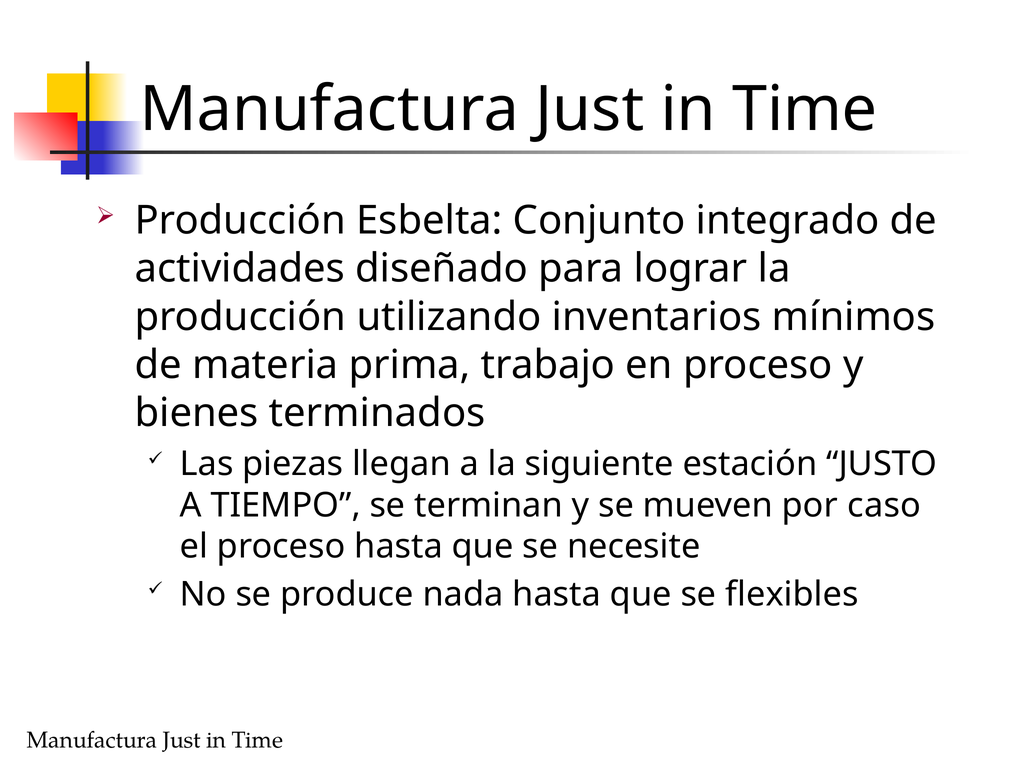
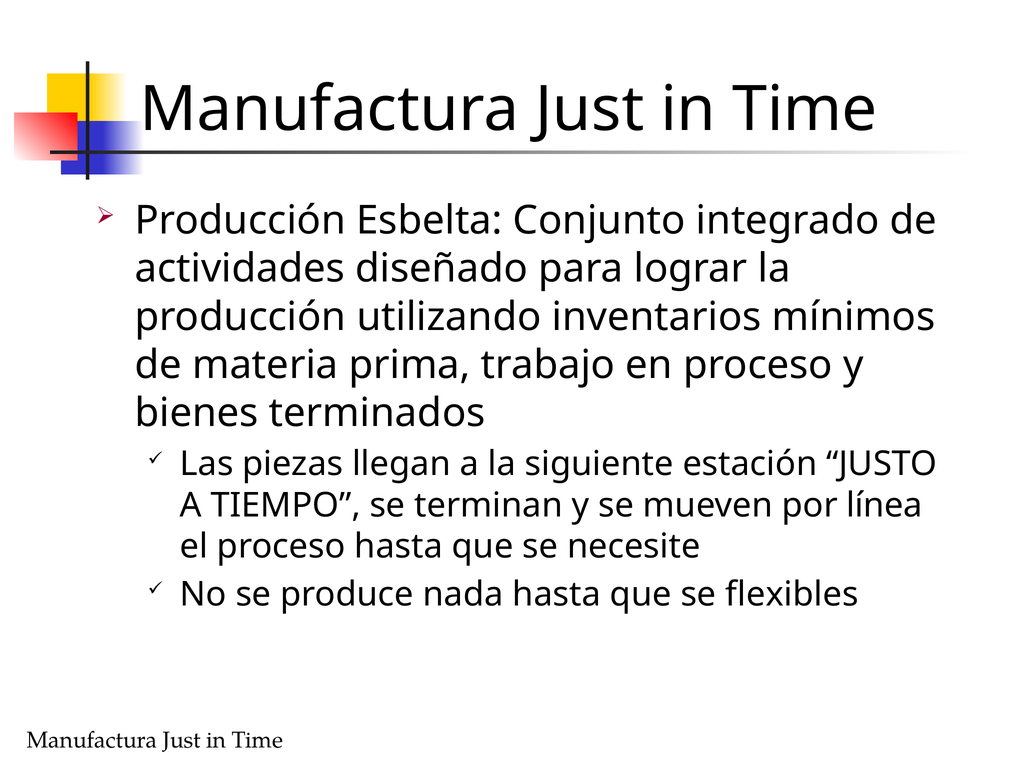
caso: caso -> línea (885, 506)
